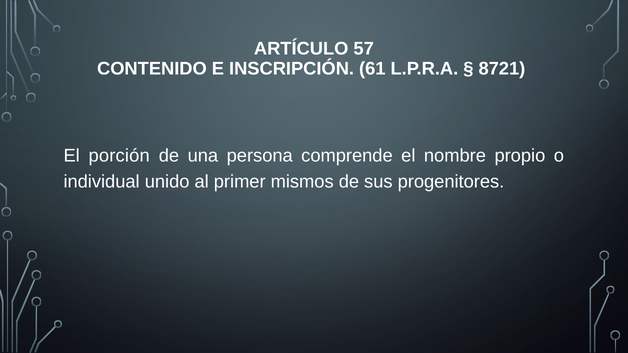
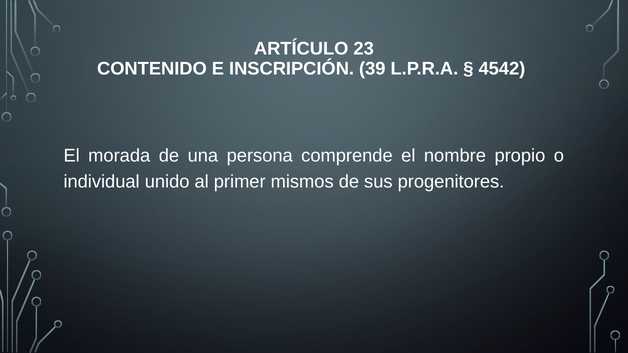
57: 57 -> 23 (364, 49)
61: 61 -> 39 (372, 69)
8721: 8721 -> 4542 (502, 69)
porción: porción -> morada (119, 156)
